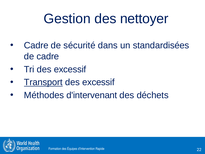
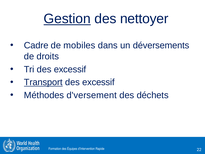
Gestion underline: none -> present (67, 19)
sécurité: sécurité -> mobiles (79, 45)
standardisées: standardisées -> déversements (161, 45)
de cadre: cadre -> droits (48, 56)
d'intervenant: d'intervenant -> d'versement (92, 95)
